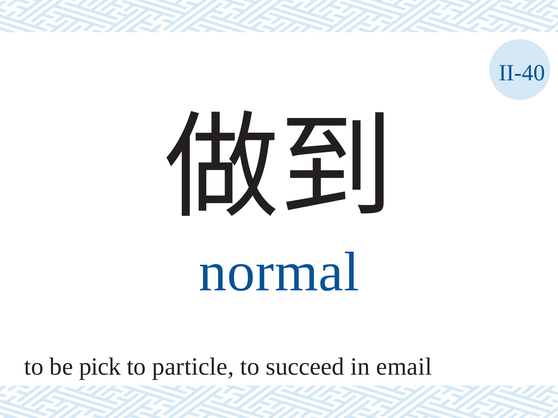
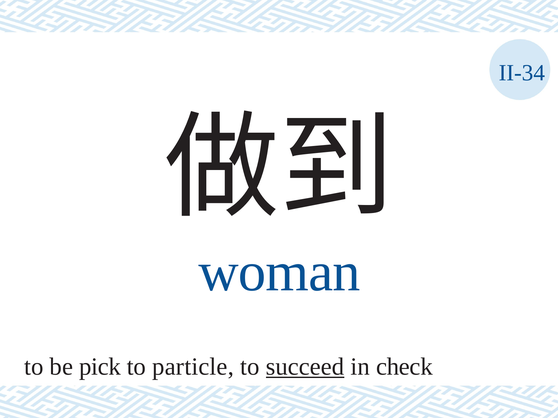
II-40: II-40 -> II-34 (522, 73)
normal: normal -> woman (280, 272)
succeed underline: none -> present (305, 367)
email: email -> check (404, 367)
